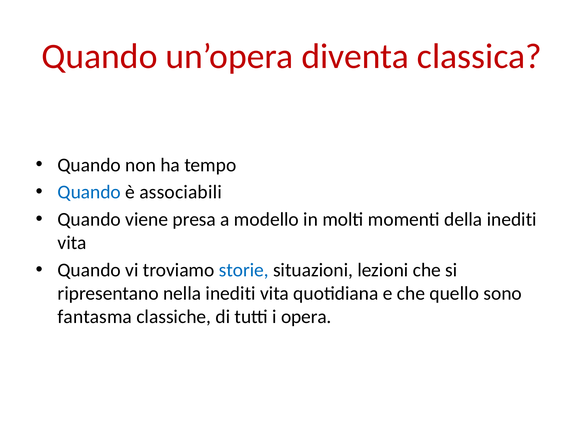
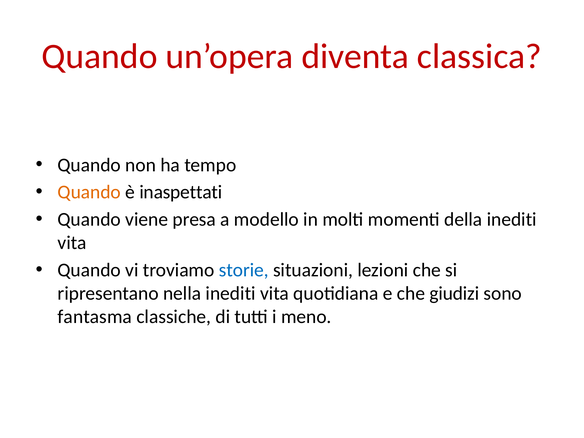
Quando colour: blue -> orange (89, 192)
associabili: associabili -> inaspettati (181, 192)
quello: quello -> giudizi (454, 293)
opera: opera -> meno (306, 317)
